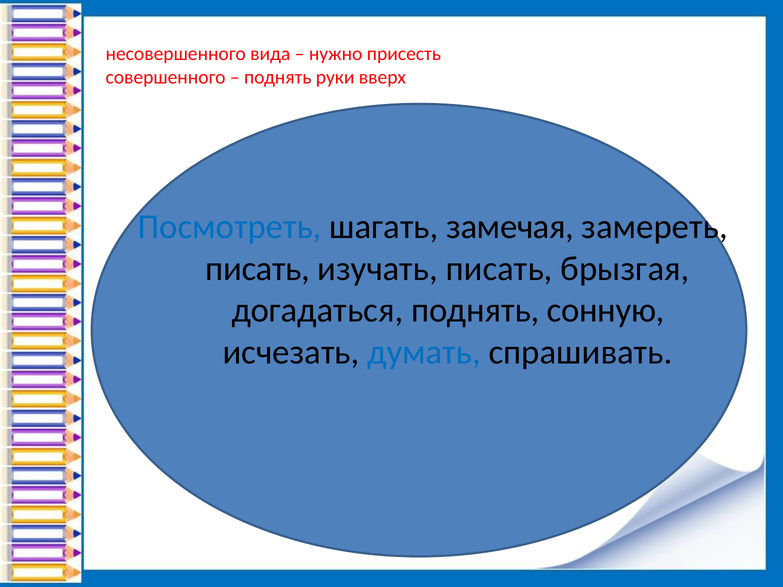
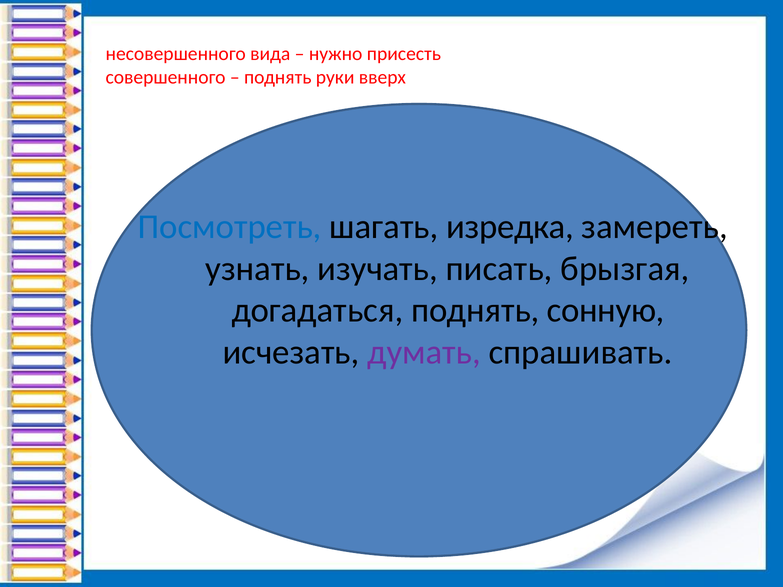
замечая: замечая -> изредка (510, 227)
писать: писать -> узнать (257, 269)
думать colour: blue -> purple (424, 352)
